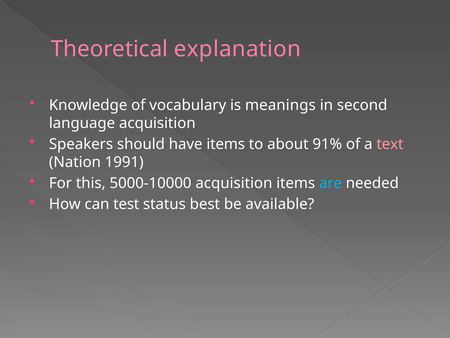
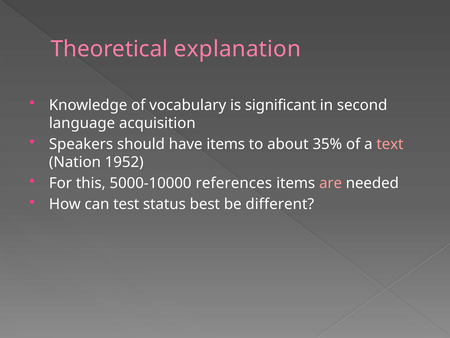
meanings: meanings -> significant (281, 105)
91%: 91% -> 35% (327, 144)
1991: 1991 -> 1952 (124, 162)
5000-10000 acquisition: acquisition -> references (234, 183)
are colour: light blue -> pink (331, 183)
available: available -> different (280, 204)
